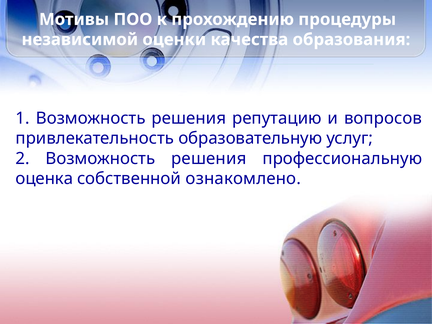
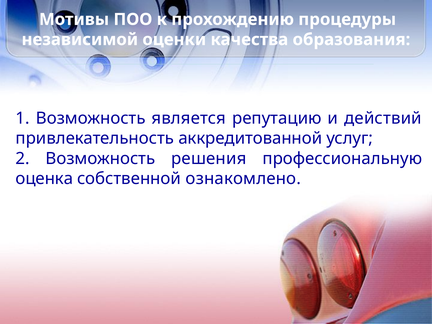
1 Возможность решения: решения -> является (189, 118)
вопросов: вопросов -> действий (383, 118)
образовательную: образовательную -> аккредитованной (250, 138)
